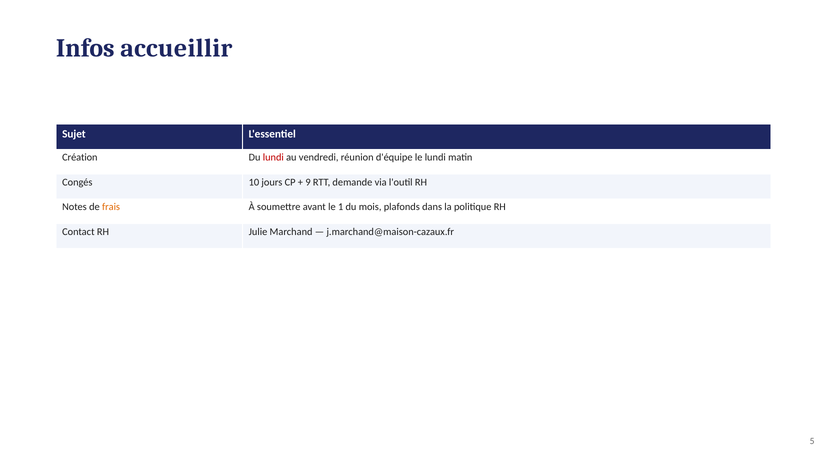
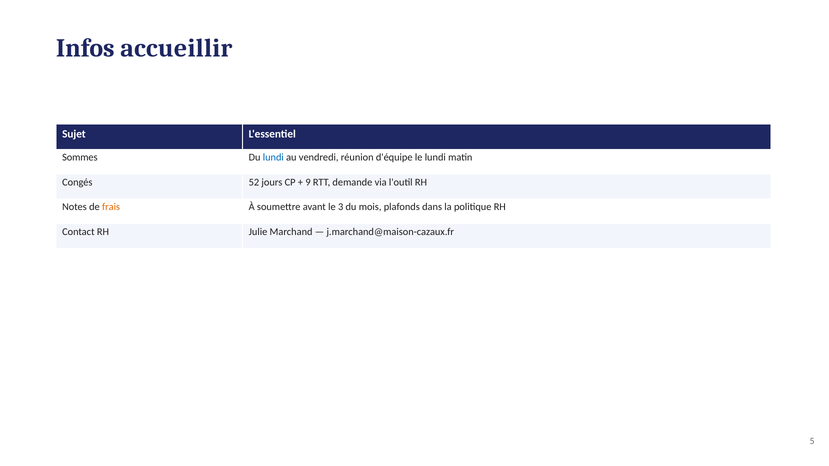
Création: Création -> Sommes (80, 157)
lundi colour: red -> blue (273, 157)
10: 10 -> 52 (254, 182)
1: 1 -> 3 (341, 207)
